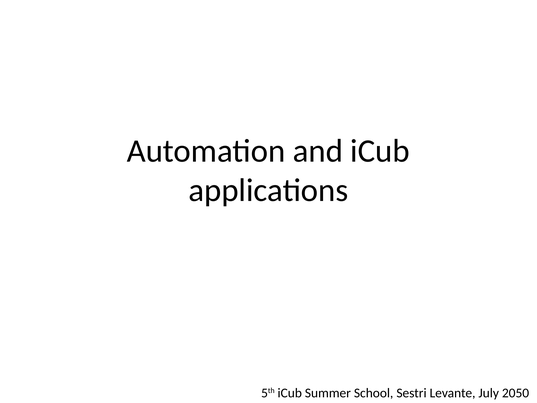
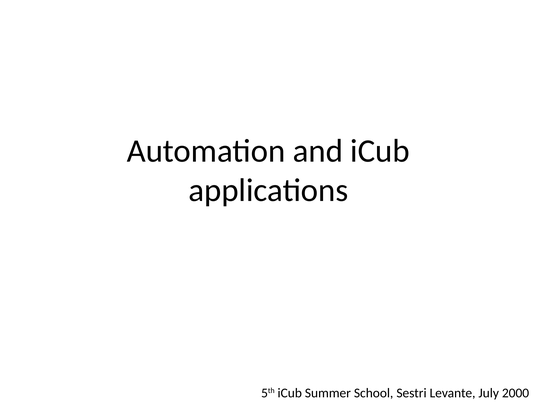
2050: 2050 -> 2000 (516, 393)
